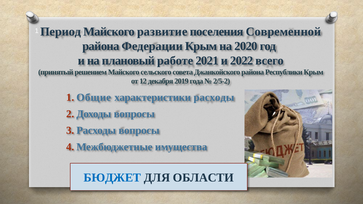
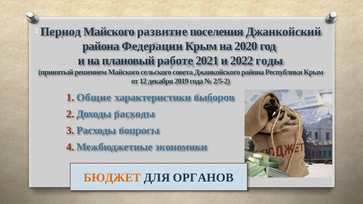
Современной: Современной -> Джанкойский (284, 32)
всего: всего -> годы (269, 61)
расходы: расходы -> выборов (214, 97)
вопросы: вопросы -> расходы (134, 114)
имущества: имущества -> экономики (181, 147)
БЮДЖЕТ colour: blue -> orange (112, 178)
ОБЛАСТИ: ОБЛАСТИ -> ОРГАНОВ (203, 178)
